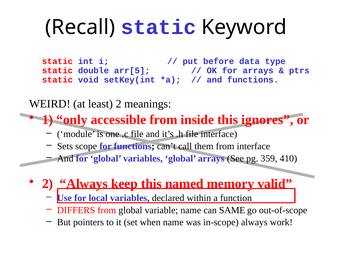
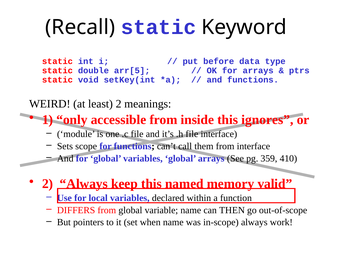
SAME: SAME -> THEN (232, 210)
